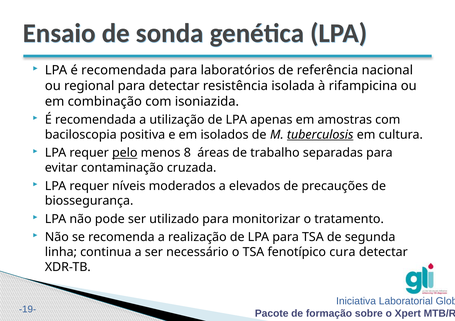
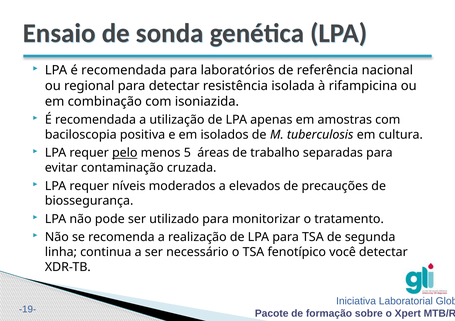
tuberculosis underline: present -> none (320, 135)
8: 8 -> 5 (187, 153)
cura: cura -> você (343, 252)
